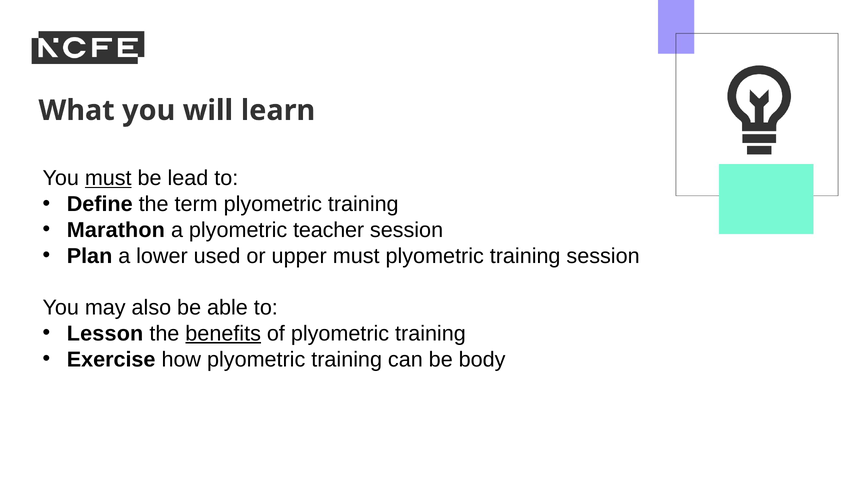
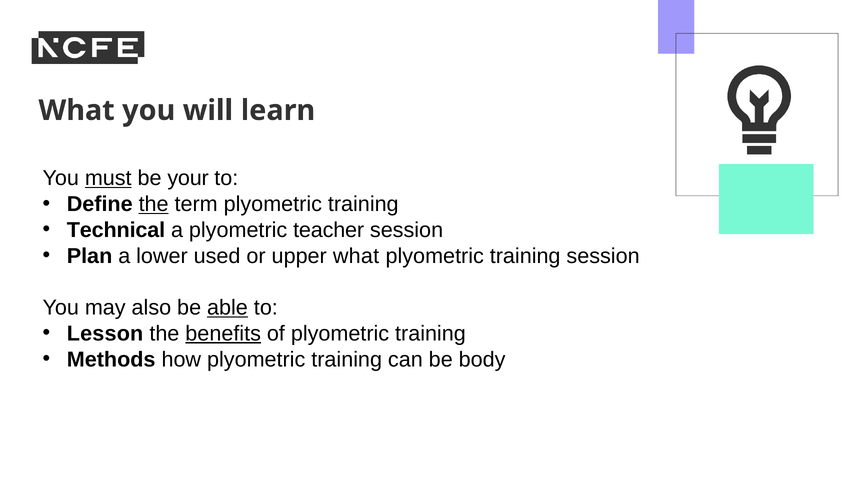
lead: lead -> your (188, 178)
the underline: none -> present (154, 204)
Marathon: Marathon -> Technical (116, 230)
upper must: must -> what (356, 256)
able underline: none -> present (227, 308)
Exercise: Exercise -> Methods (111, 360)
